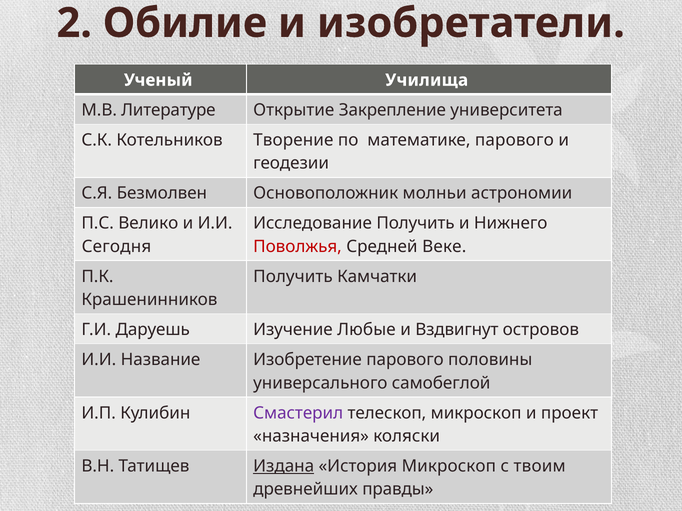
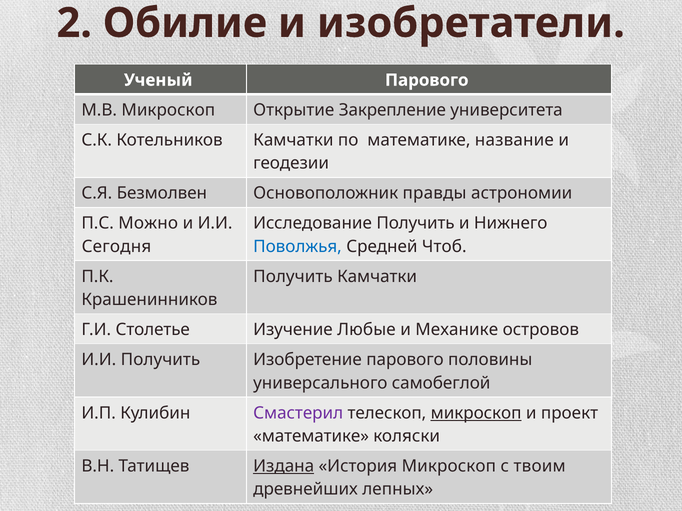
Ученый Училища: Училища -> Парового (427, 80)
М.В Литературе: Литературе -> Микроскоп (168, 110)
Котельников Творение: Творение -> Камчатки (293, 140)
математике парового: парового -> название (514, 140)
молньи: молньи -> правды (435, 194)
Велико: Велико -> Можно (148, 224)
Поволжья colour: red -> blue (298, 247)
Веке: Веке -> Чтоб (444, 247)
Даруешь: Даруешь -> Столетье (153, 330)
Вздвигнут: Вздвигнут -> Механике (457, 330)
И.И Название: Название -> Получить (160, 360)
микроскоп underline: none -> present (476, 413)
назначения: назначения -> математике (311, 437)
правды: правды -> лепных (398, 490)
